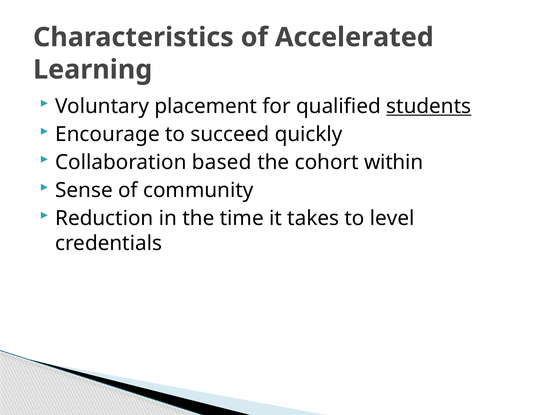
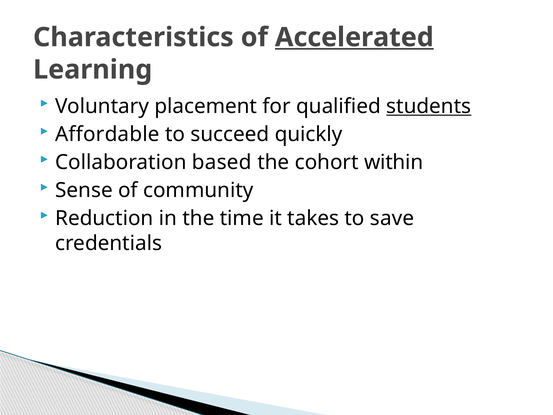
Accelerated underline: none -> present (354, 37)
Encourage: Encourage -> Affordable (107, 134)
level: level -> save (392, 218)
